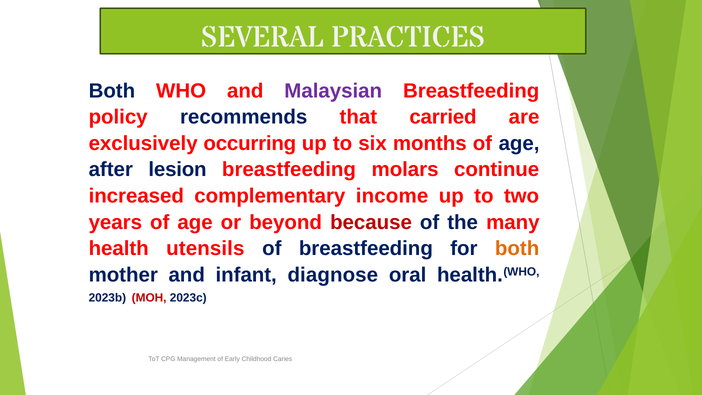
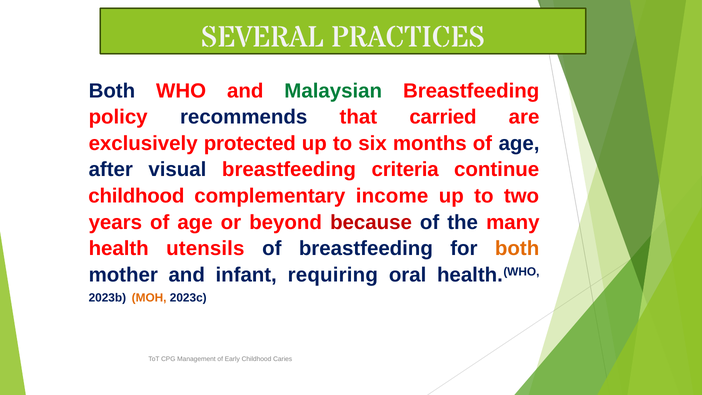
Malaysian colour: purple -> green (333, 91)
occurring: occurring -> protected (250, 143)
lesion: lesion -> visual (177, 170)
molars: molars -> criteria (405, 170)
increased: increased -> childhood (136, 196)
diagnose: diagnose -> requiring (333, 275)
MOH colour: red -> orange (149, 298)
